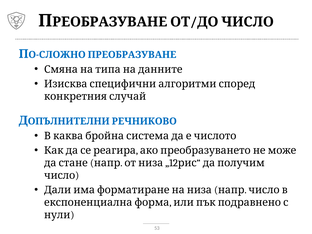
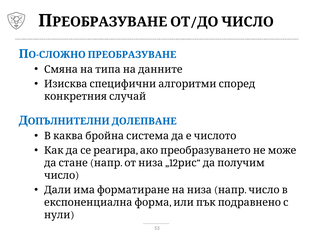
РЕЧНИКОВО: РЕЧНИКОВО -> ДОЛЕПВАНЕ (144, 121)
